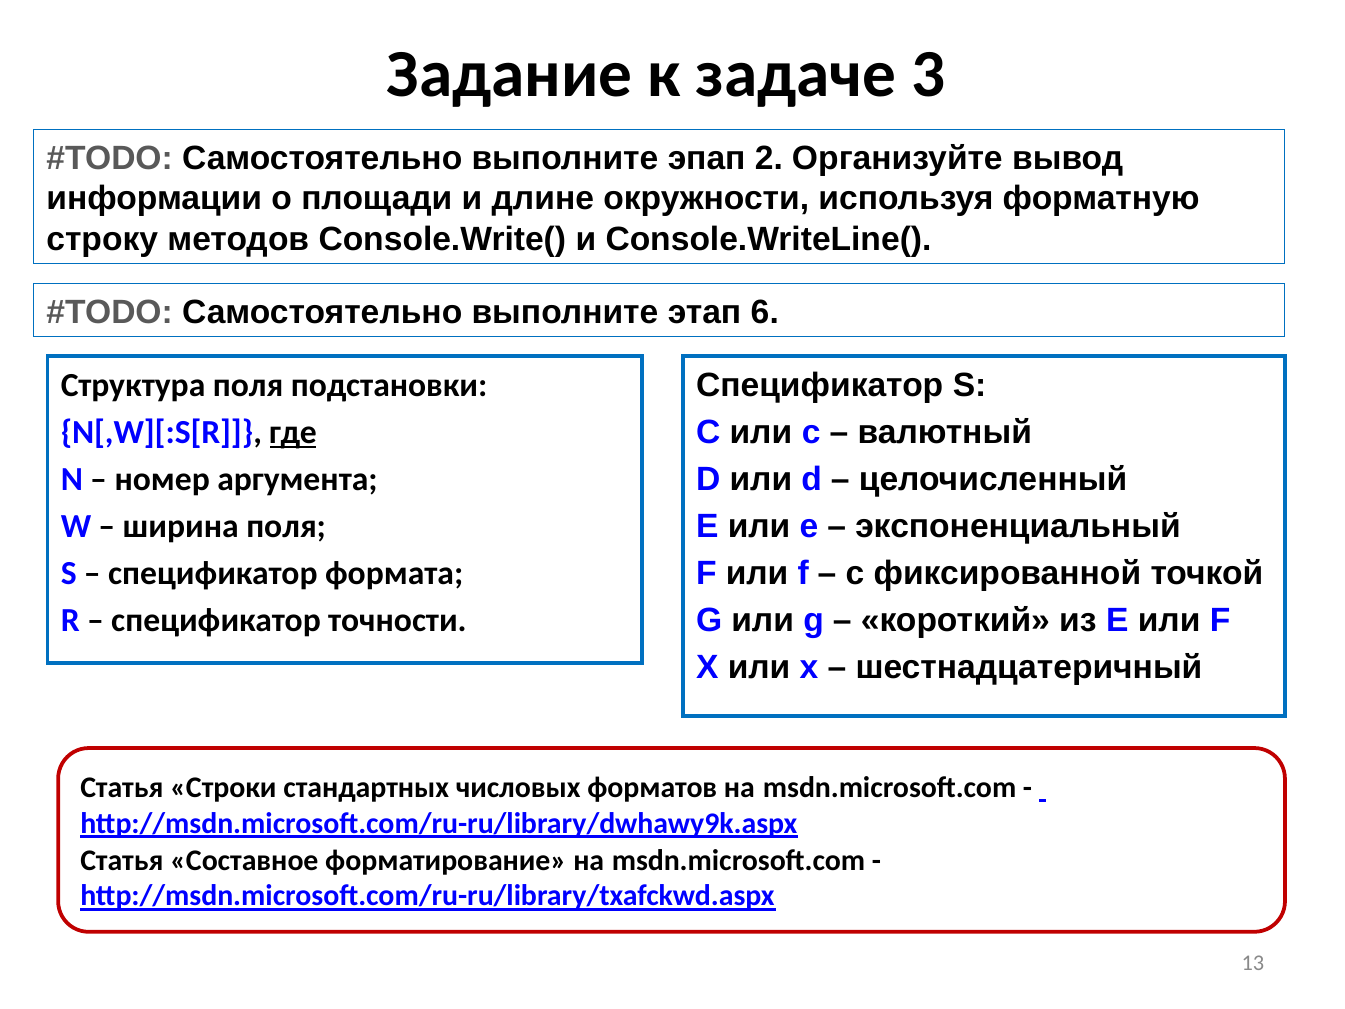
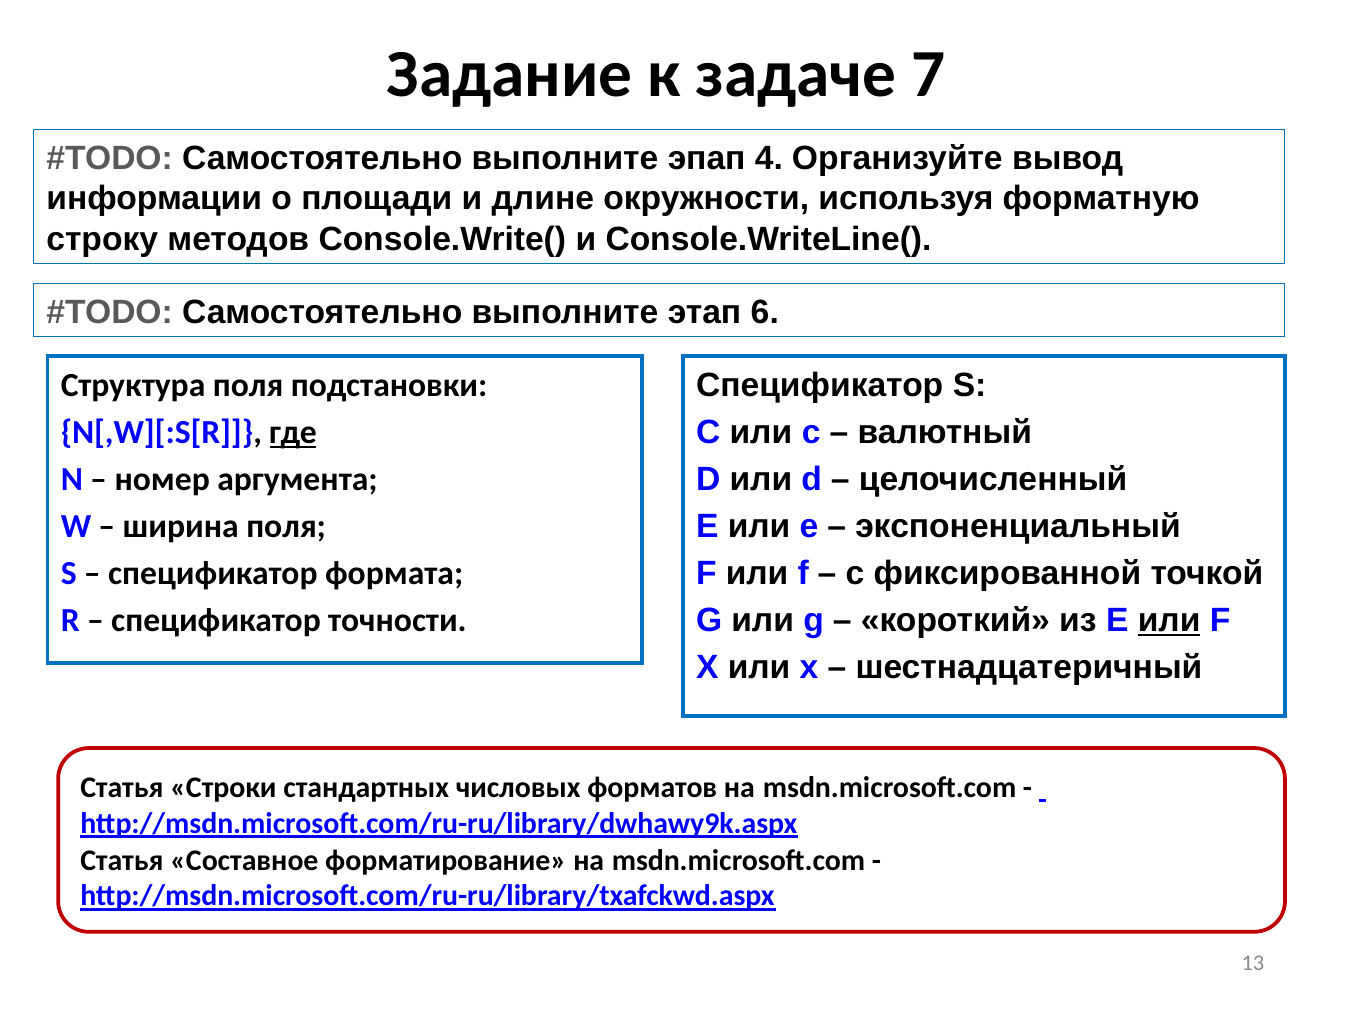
3: 3 -> 7 (929, 75)
2: 2 -> 4 (769, 158)
или underline: none -> present (1169, 621)
